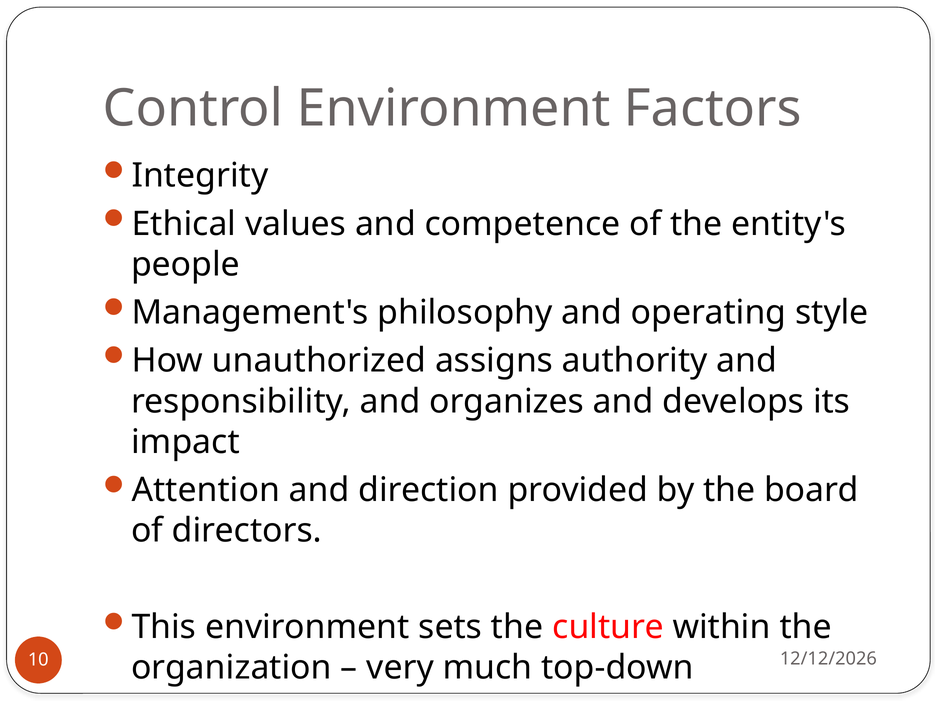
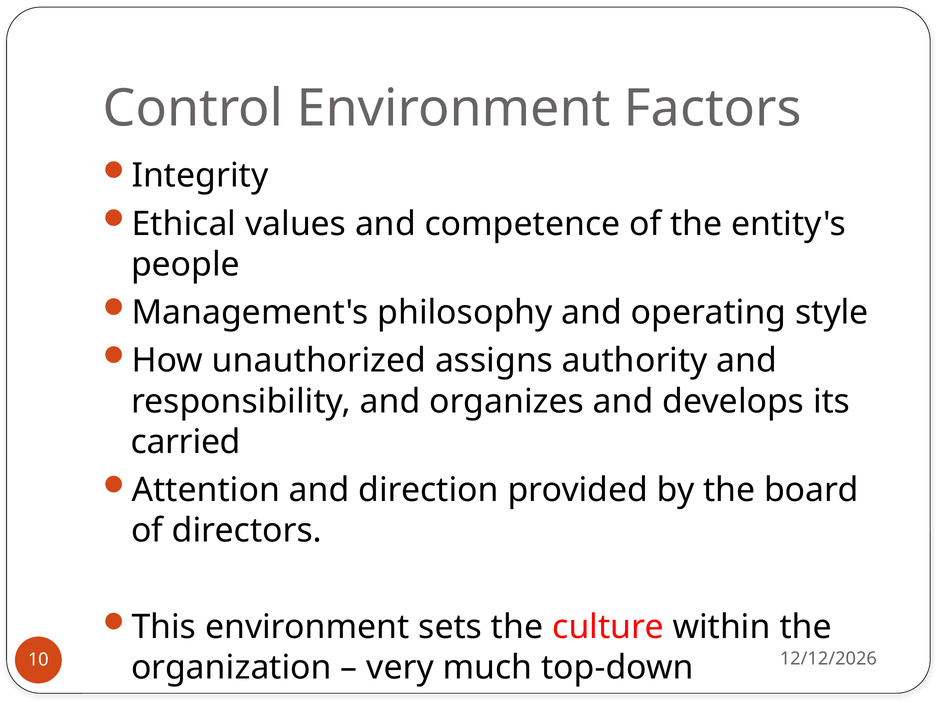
impact: impact -> carried (186, 442)
